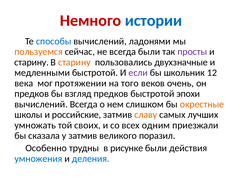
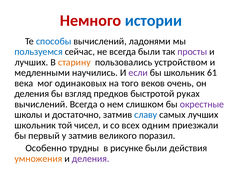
пользуемся colour: orange -> blue (39, 52)
старину: старину -> лучших (31, 62)
двухзначные: двухзначные -> устройством (181, 62)
медленными быстротой: быстротой -> научились (95, 73)
12: 12 -> 61 (212, 73)
протяжении: протяжении -> одинаковых (81, 83)
предков: предков -> деления (32, 94)
эпохи: эпохи -> руках (188, 94)
окрестные colour: orange -> purple (202, 104)
российские: российские -> достаточно (77, 115)
славу colour: orange -> blue (146, 115)
умножать: умножать -> школьник (35, 126)
своих: своих -> чисел (87, 126)
сказала: сказала -> первый (44, 136)
умножения colour: blue -> orange (38, 159)
деления colour: blue -> purple (91, 159)
